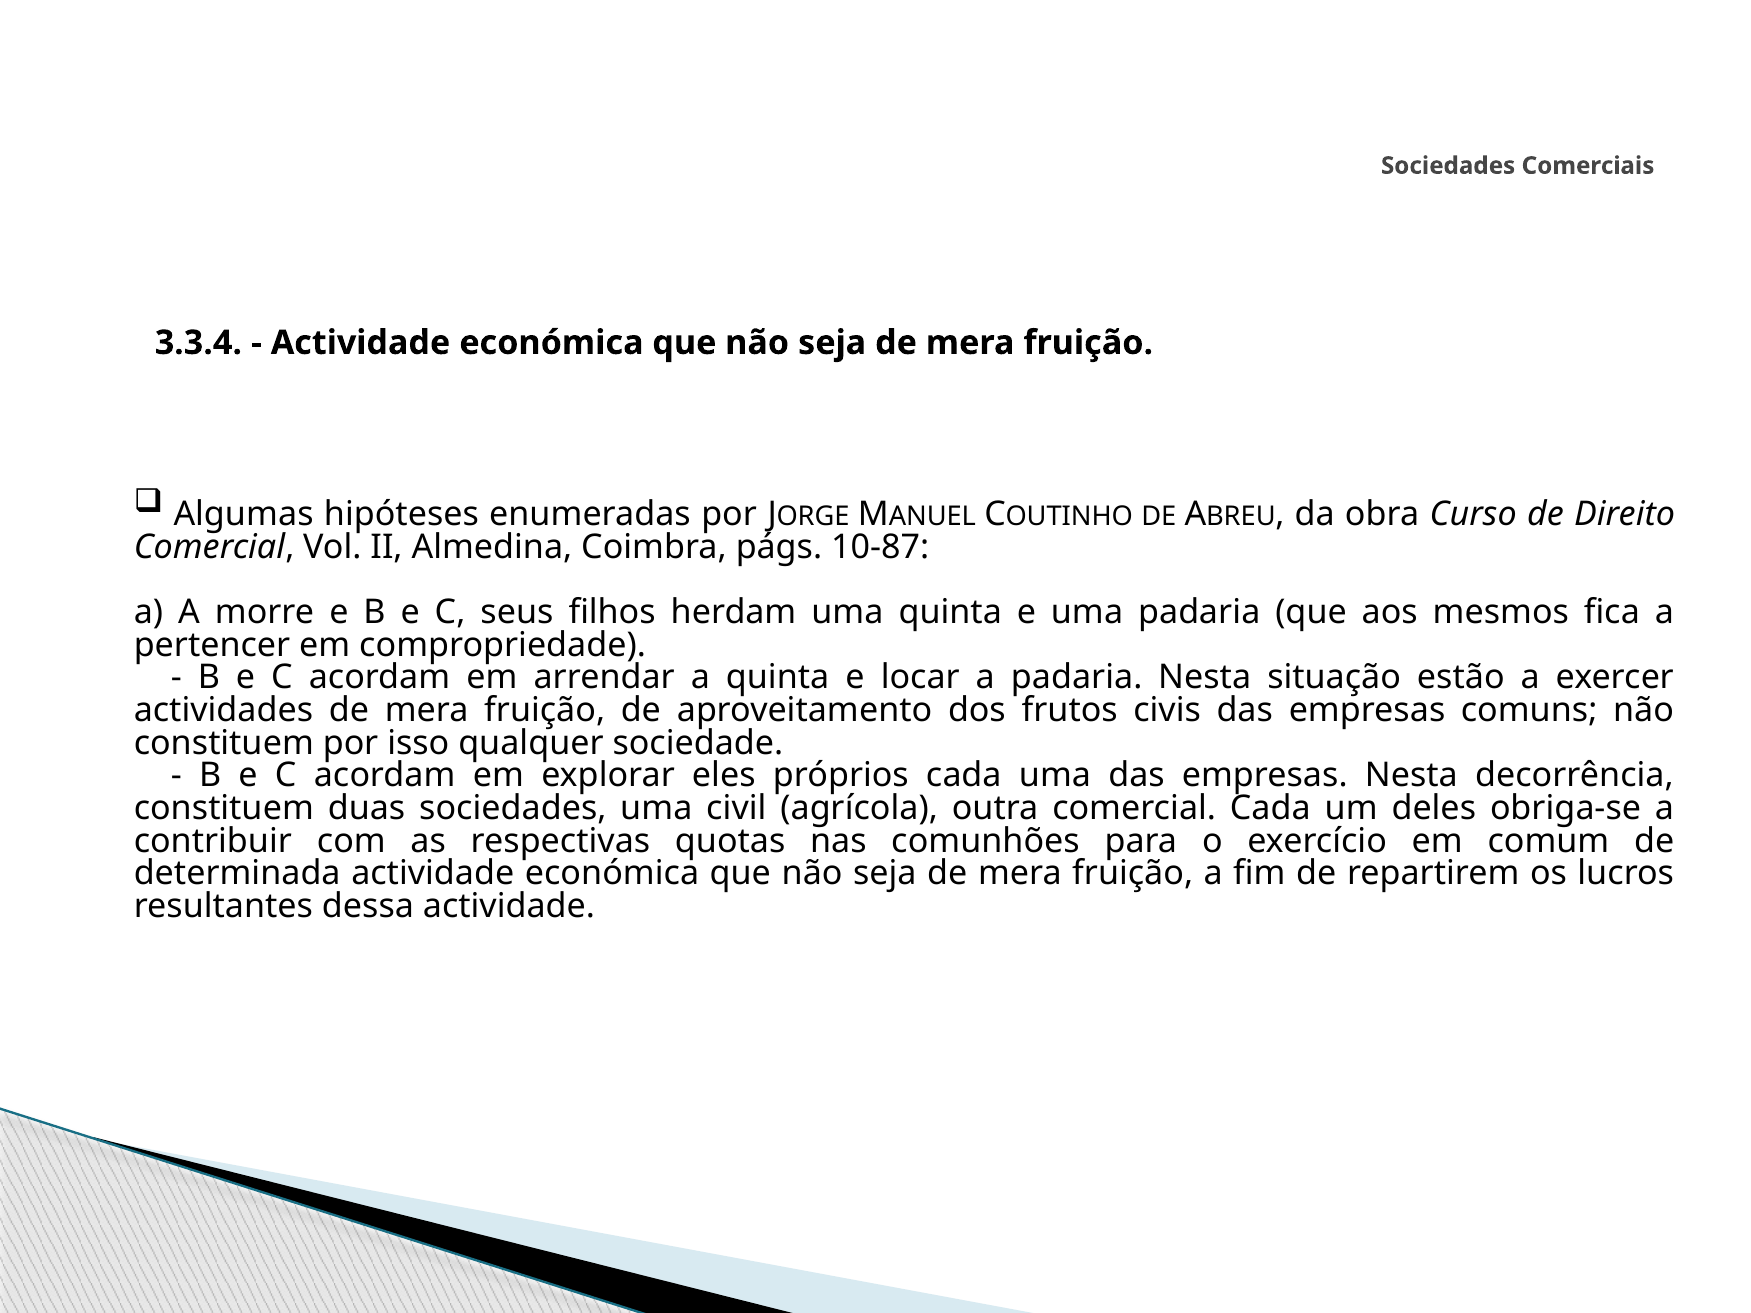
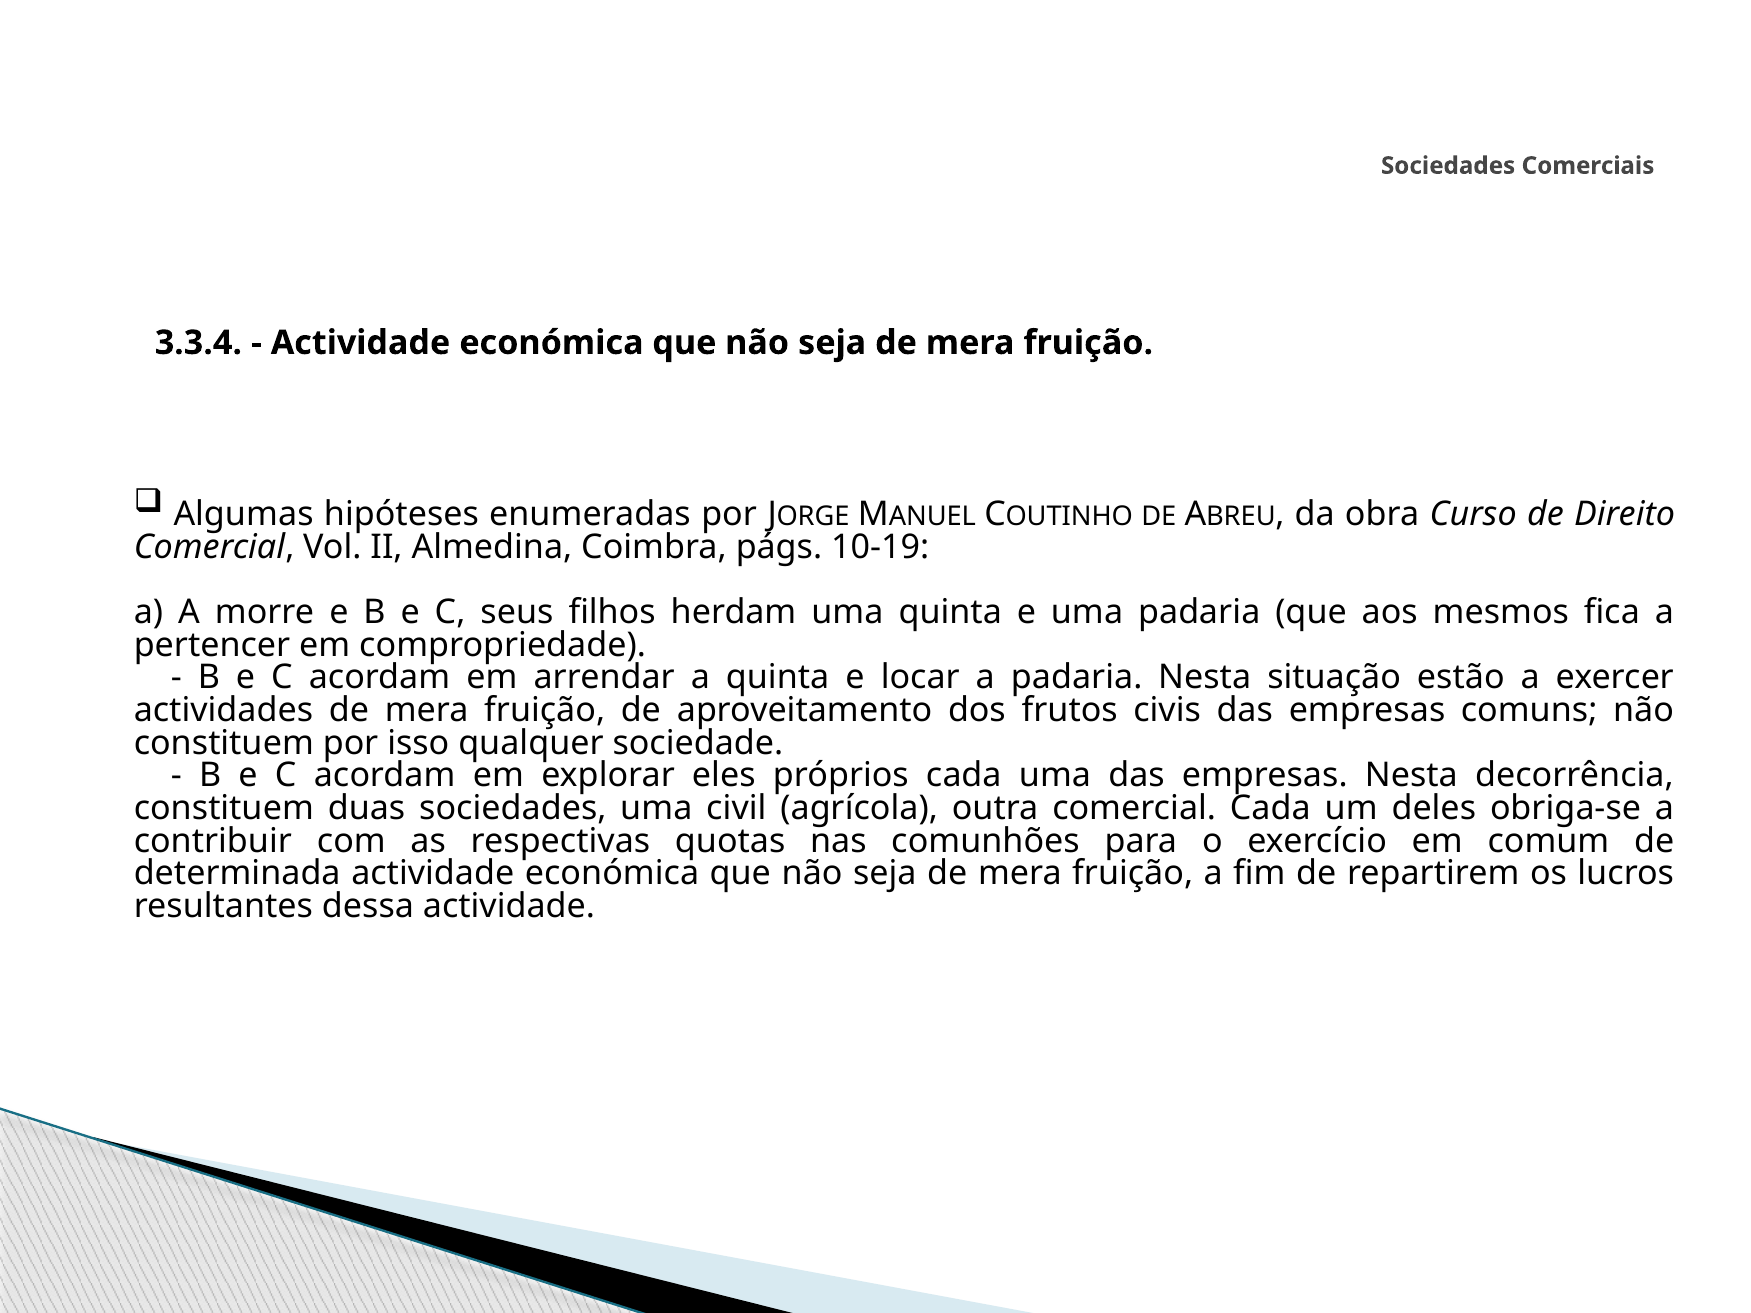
10-87: 10-87 -> 10-19 (880, 547)
